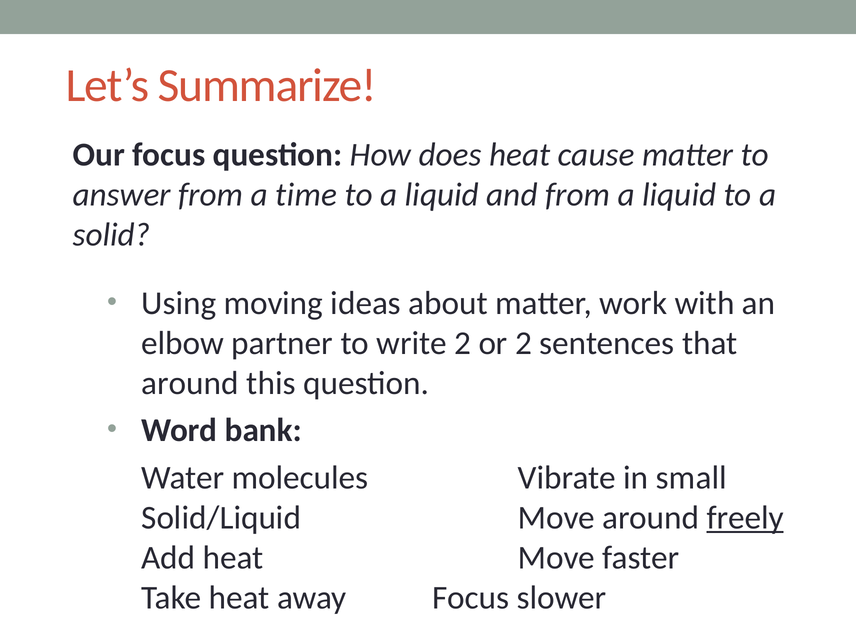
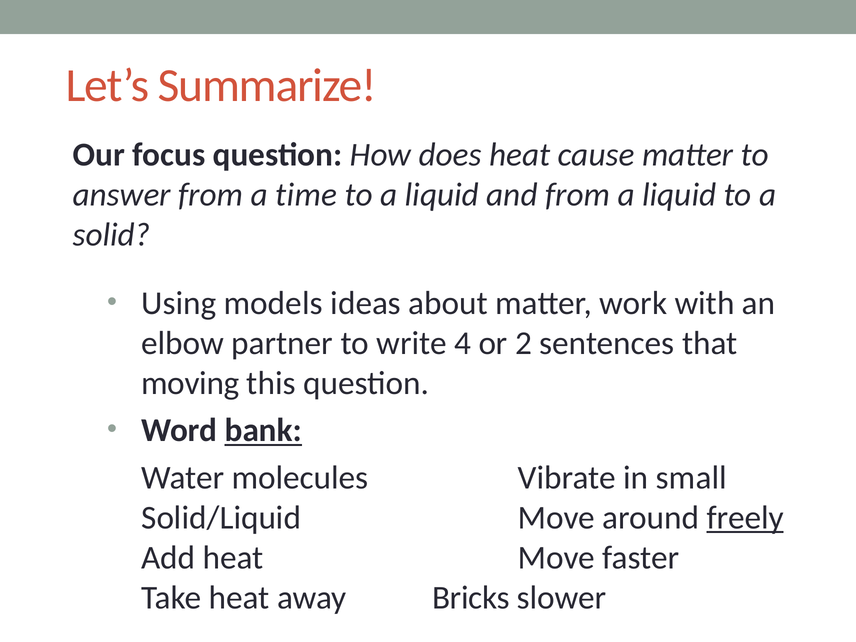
moving: moving -> models (273, 303)
write 2: 2 -> 4 (463, 343)
around: around -> moving (190, 383)
bank underline: none -> present (263, 430)
away Focus: Focus -> Bricks (471, 598)
